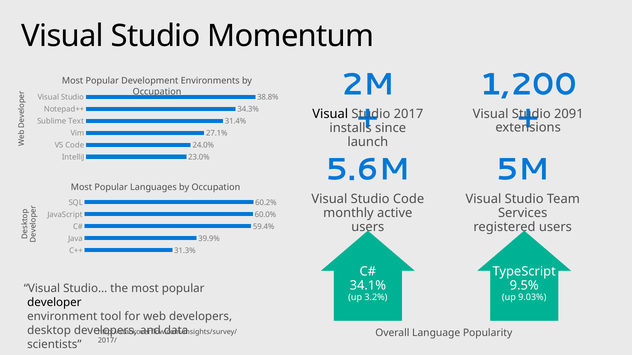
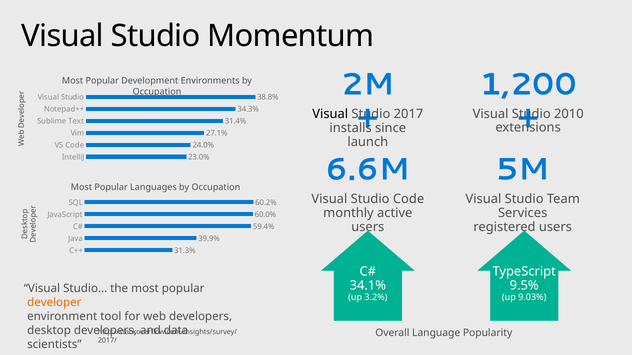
2091: 2091 -> 2010 (569, 114)
5.6M: 5.6M -> 6.6M (368, 170)
developer colour: black -> orange (54, 303)
